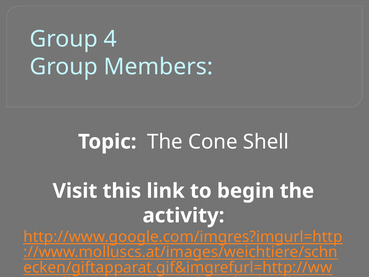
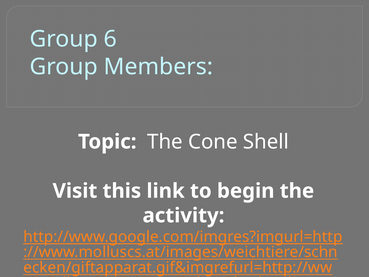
4: 4 -> 6 (110, 39)
